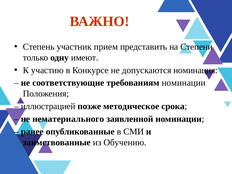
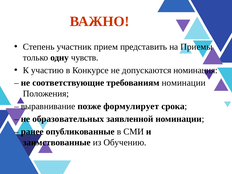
Степени: Степени -> Приемы (196, 47)
имеют: имеют -> чувств (85, 58)
иллюстрацией: иллюстрацией -> выравнивание (48, 106)
методическое: методическое -> формулирует (131, 106)
нематериального: нематериального -> образовательных (68, 119)
